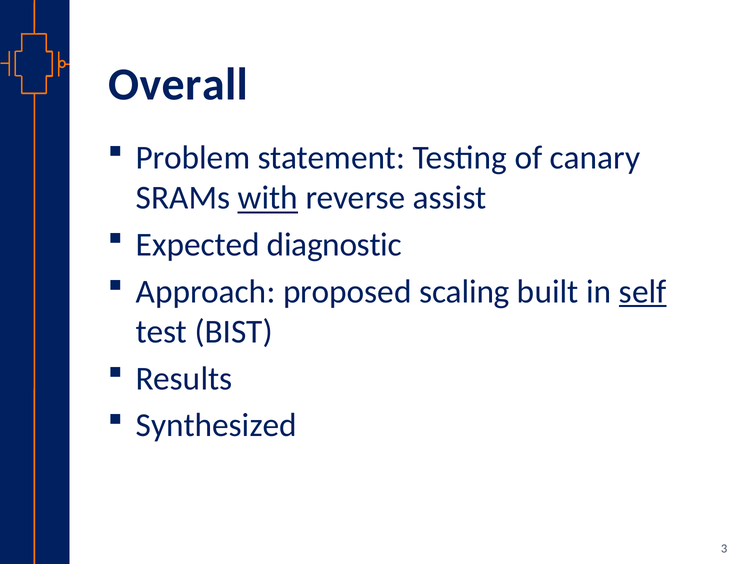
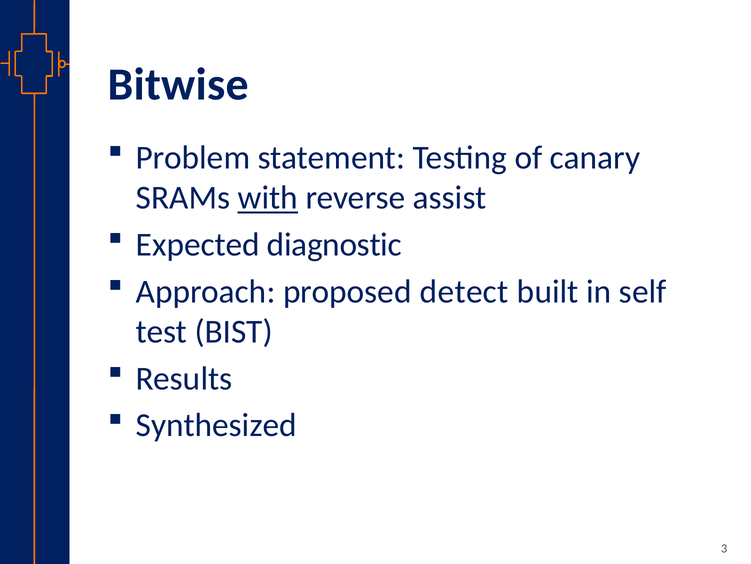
Overall: Overall -> Bitwise (178, 85)
scaling: scaling -> detect (464, 291)
self underline: present -> none (643, 291)
